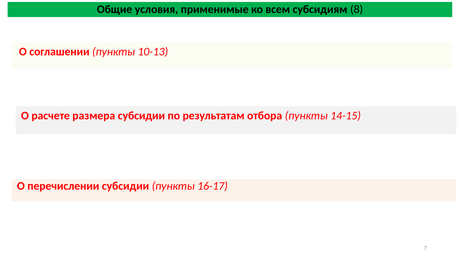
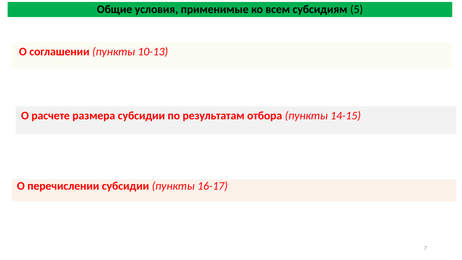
8: 8 -> 5 (357, 9)
